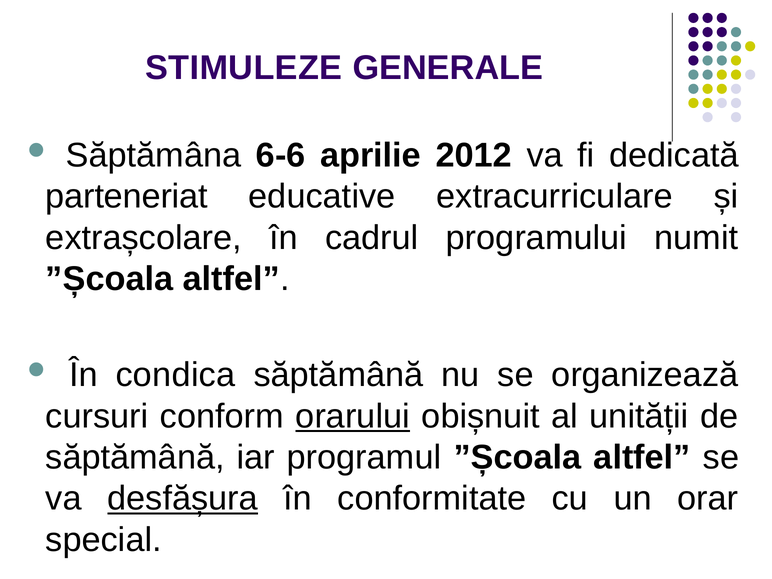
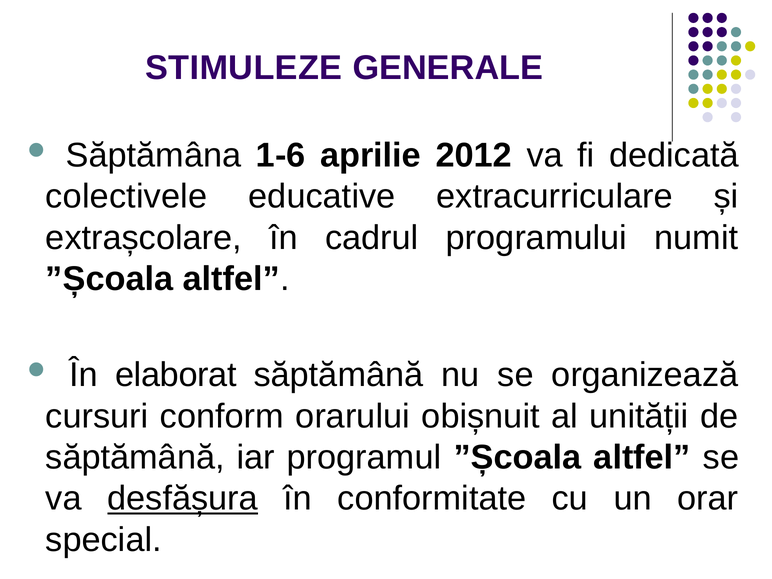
6-6: 6-6 -> 1-6 (281, 155)
parteneriat: parteneriat -> colectivele (126, 197)
condica: condica -> elaborat (176, 375)
orarului underline: present -> none (353, 416)
